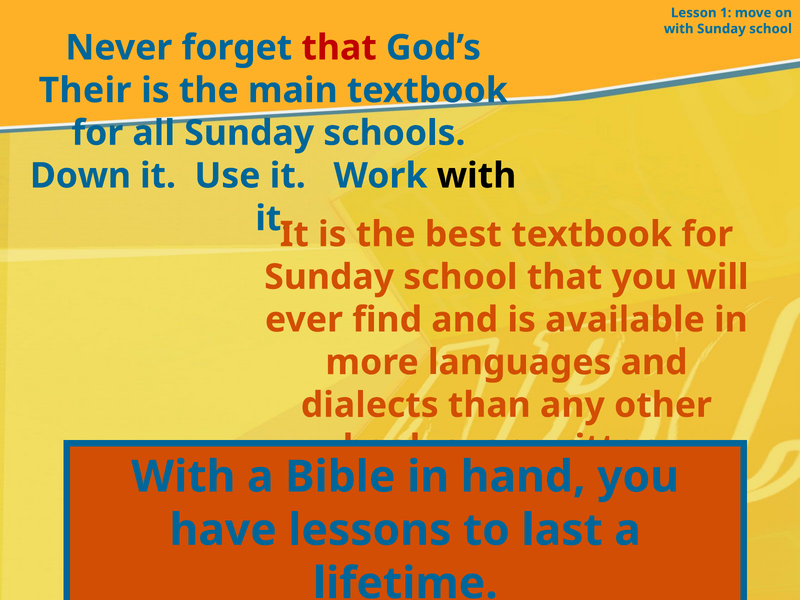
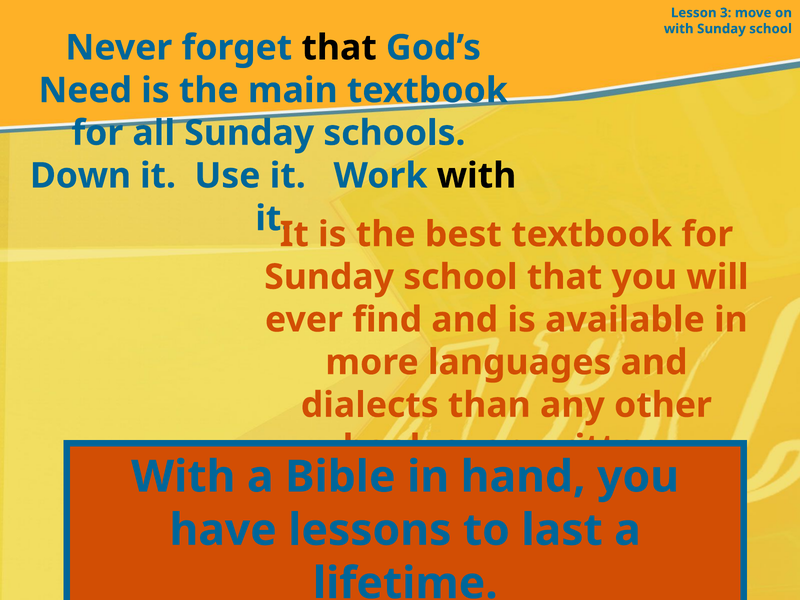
1: 1 -> 3 (726, 13)
that colour: red -> black (339, 48)
Their: Their -> Need (85, 90)
